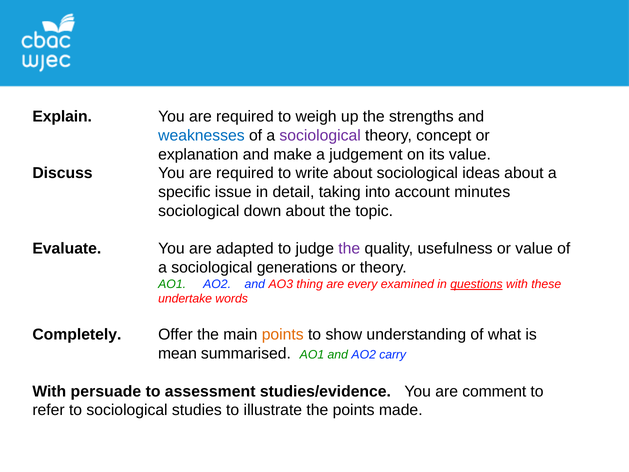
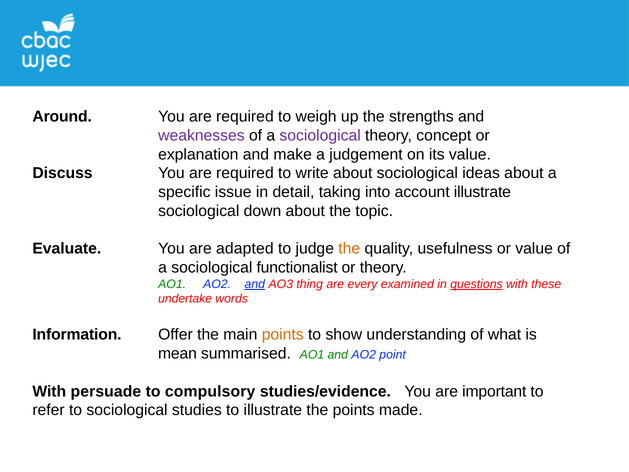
Explain: Explain -> Around (62, 117)
weaknesses colour: blue -> purple (201, 135)
account minutes: minutes -> illustrate (482, 192)
the colour: purple -> orange (349, 249)
generations: generations -> functionalist (297, 267)
and underline: none -> present (255, 284)
Completely: Completely -> Information (77, 335)
carry: carry -> point (393, 355)
assessment: assessment -> compulsory (210, 391)
comment: comment -> important (494, 391)
